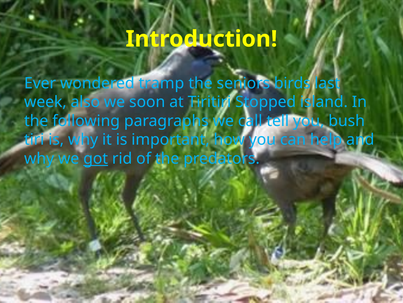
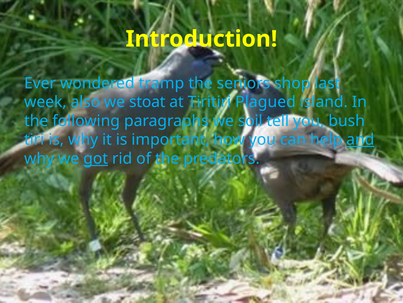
birds: birds -> shop (292, 83)
soon: soon -> stoat (147, 102)
Stopped: Stopped -> Plagued (266, 102)
call: call -> soil (250, 121)
and underline: none -> present (360, 139)
